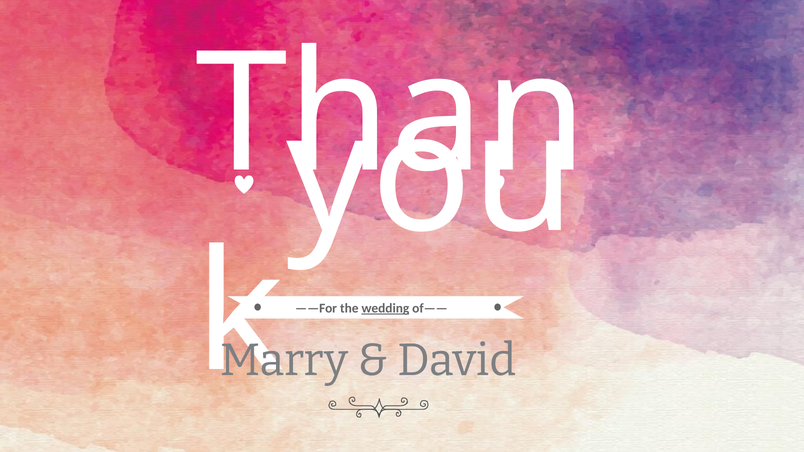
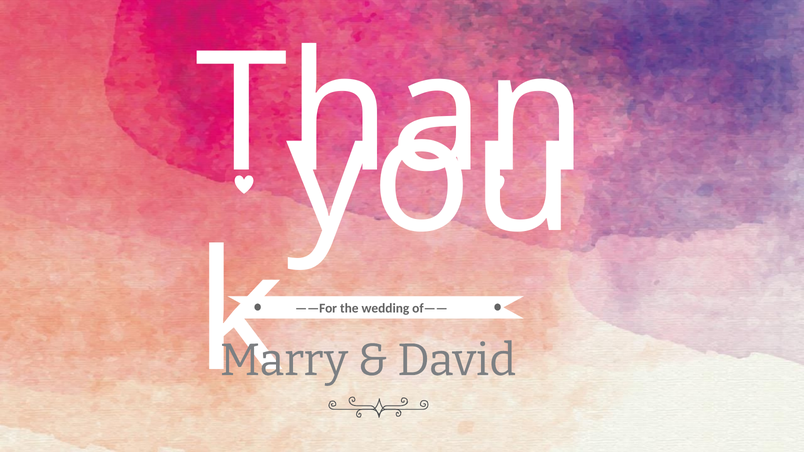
wedding underline: present -> none (385, 308)
